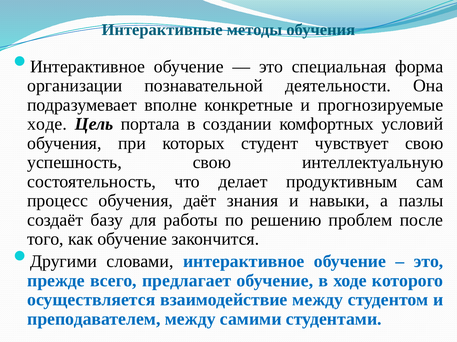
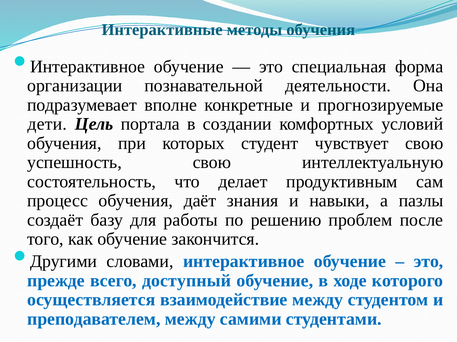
ходе: ходе -> дети (47, 124)
предлагает: предлагает -> доступный (187, 281)
